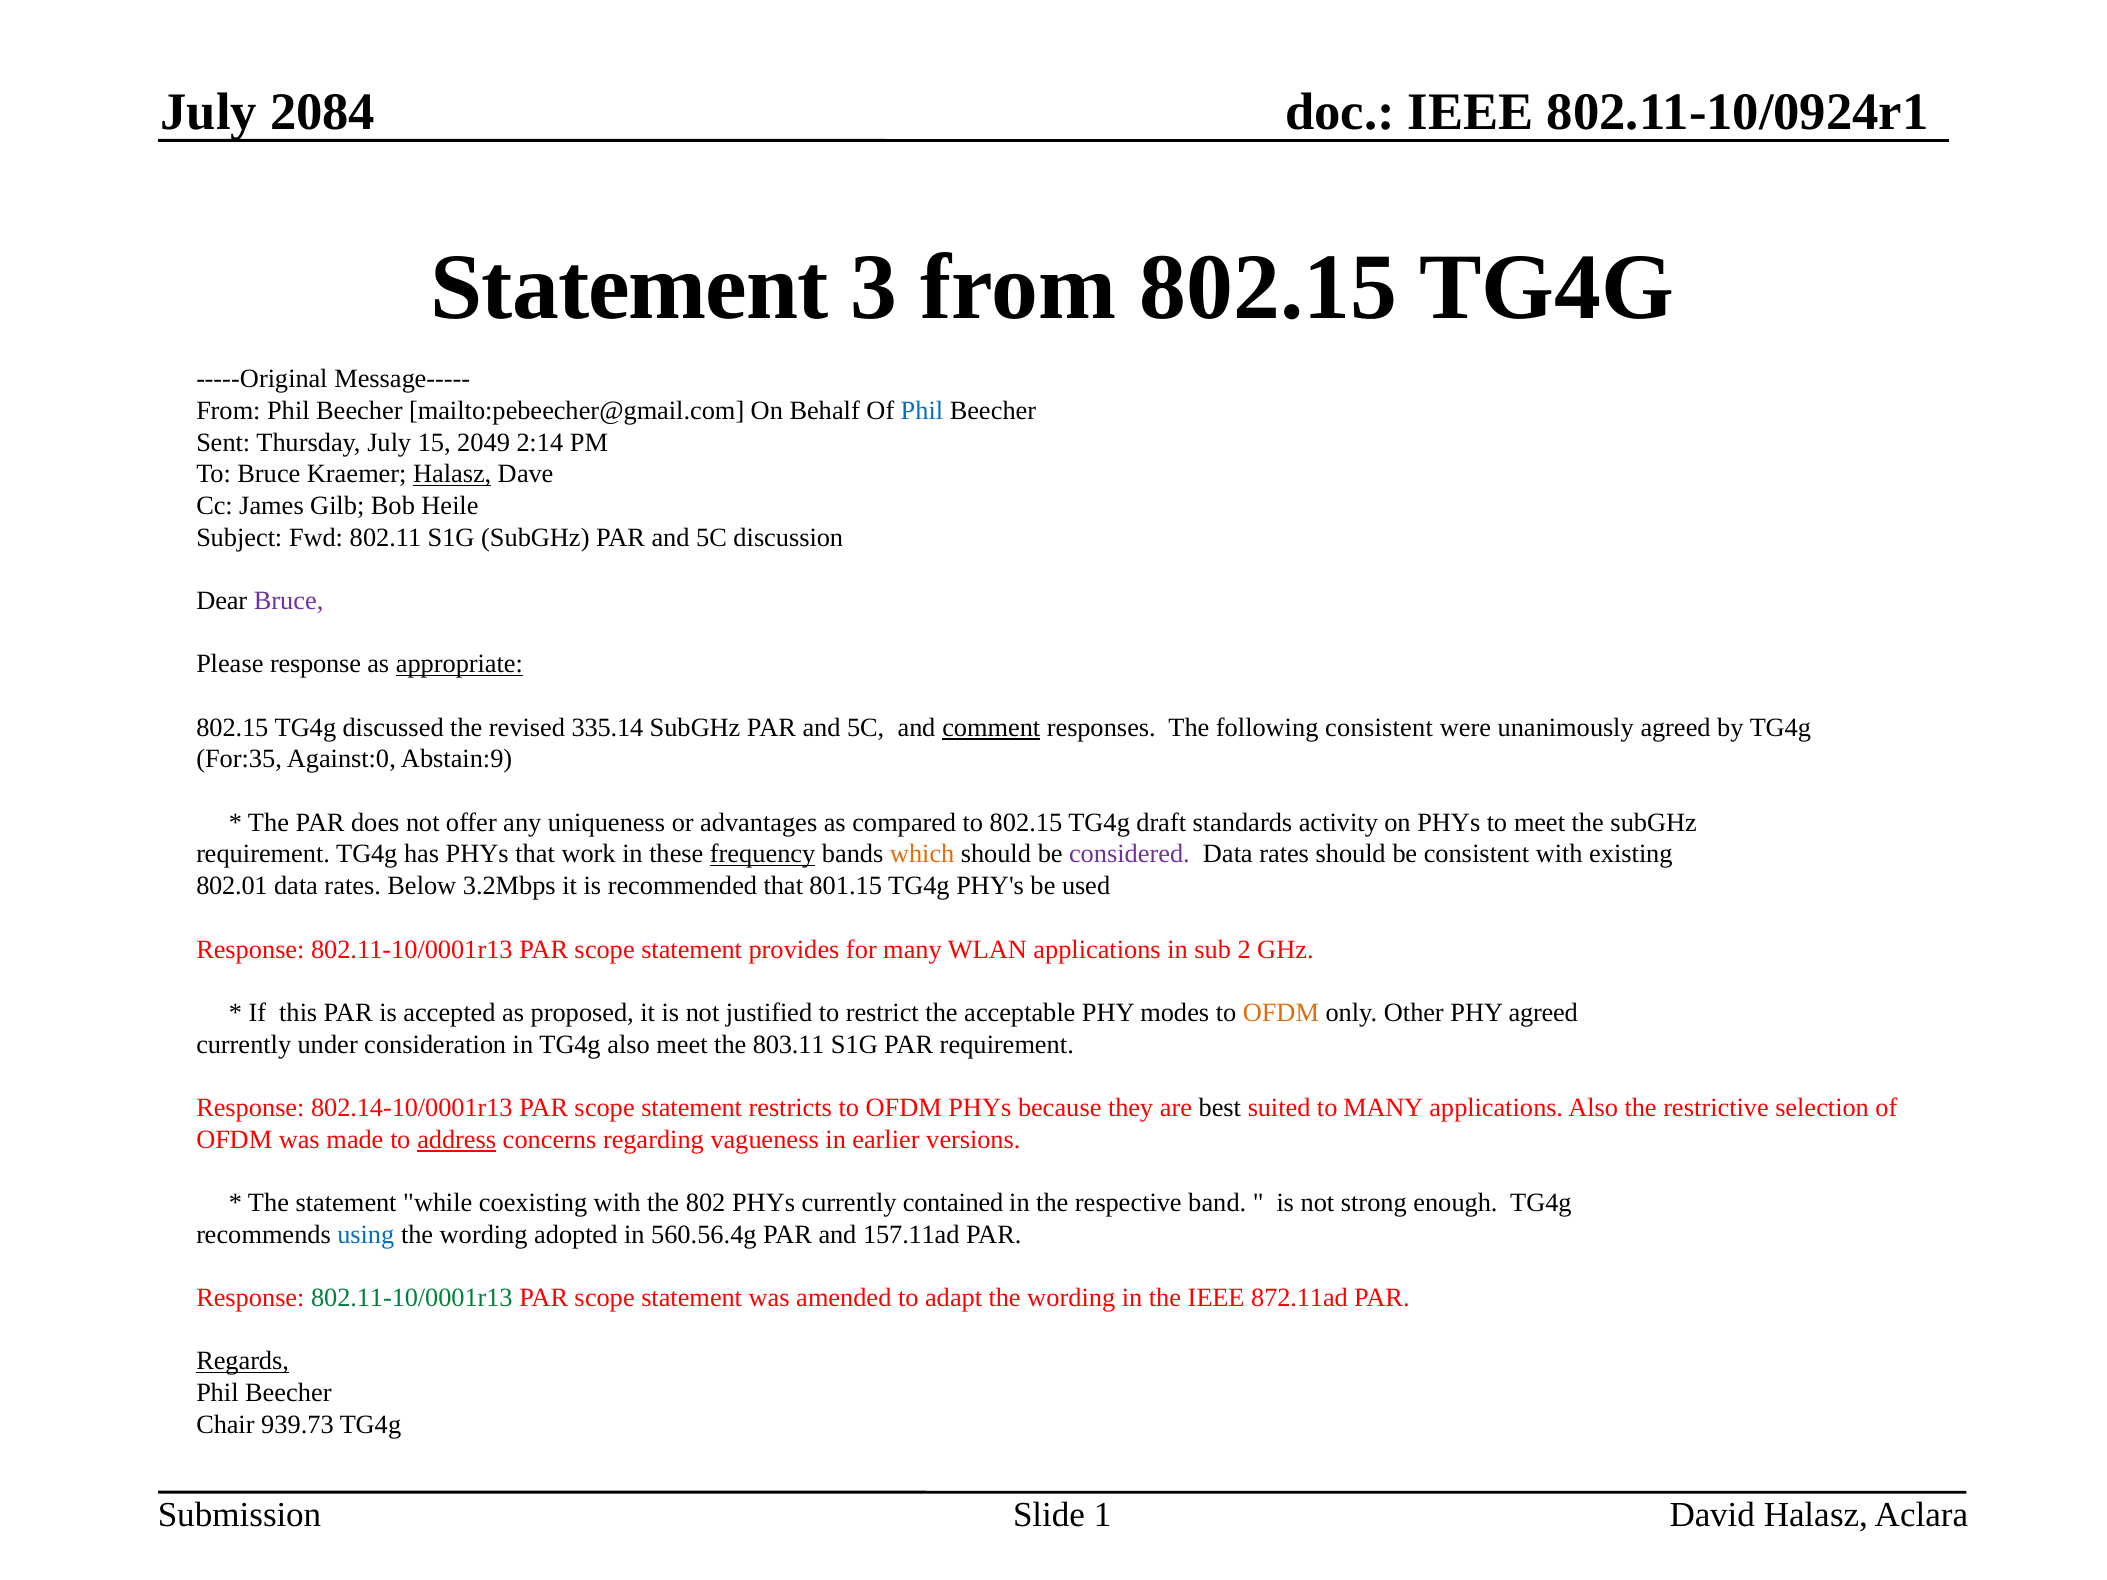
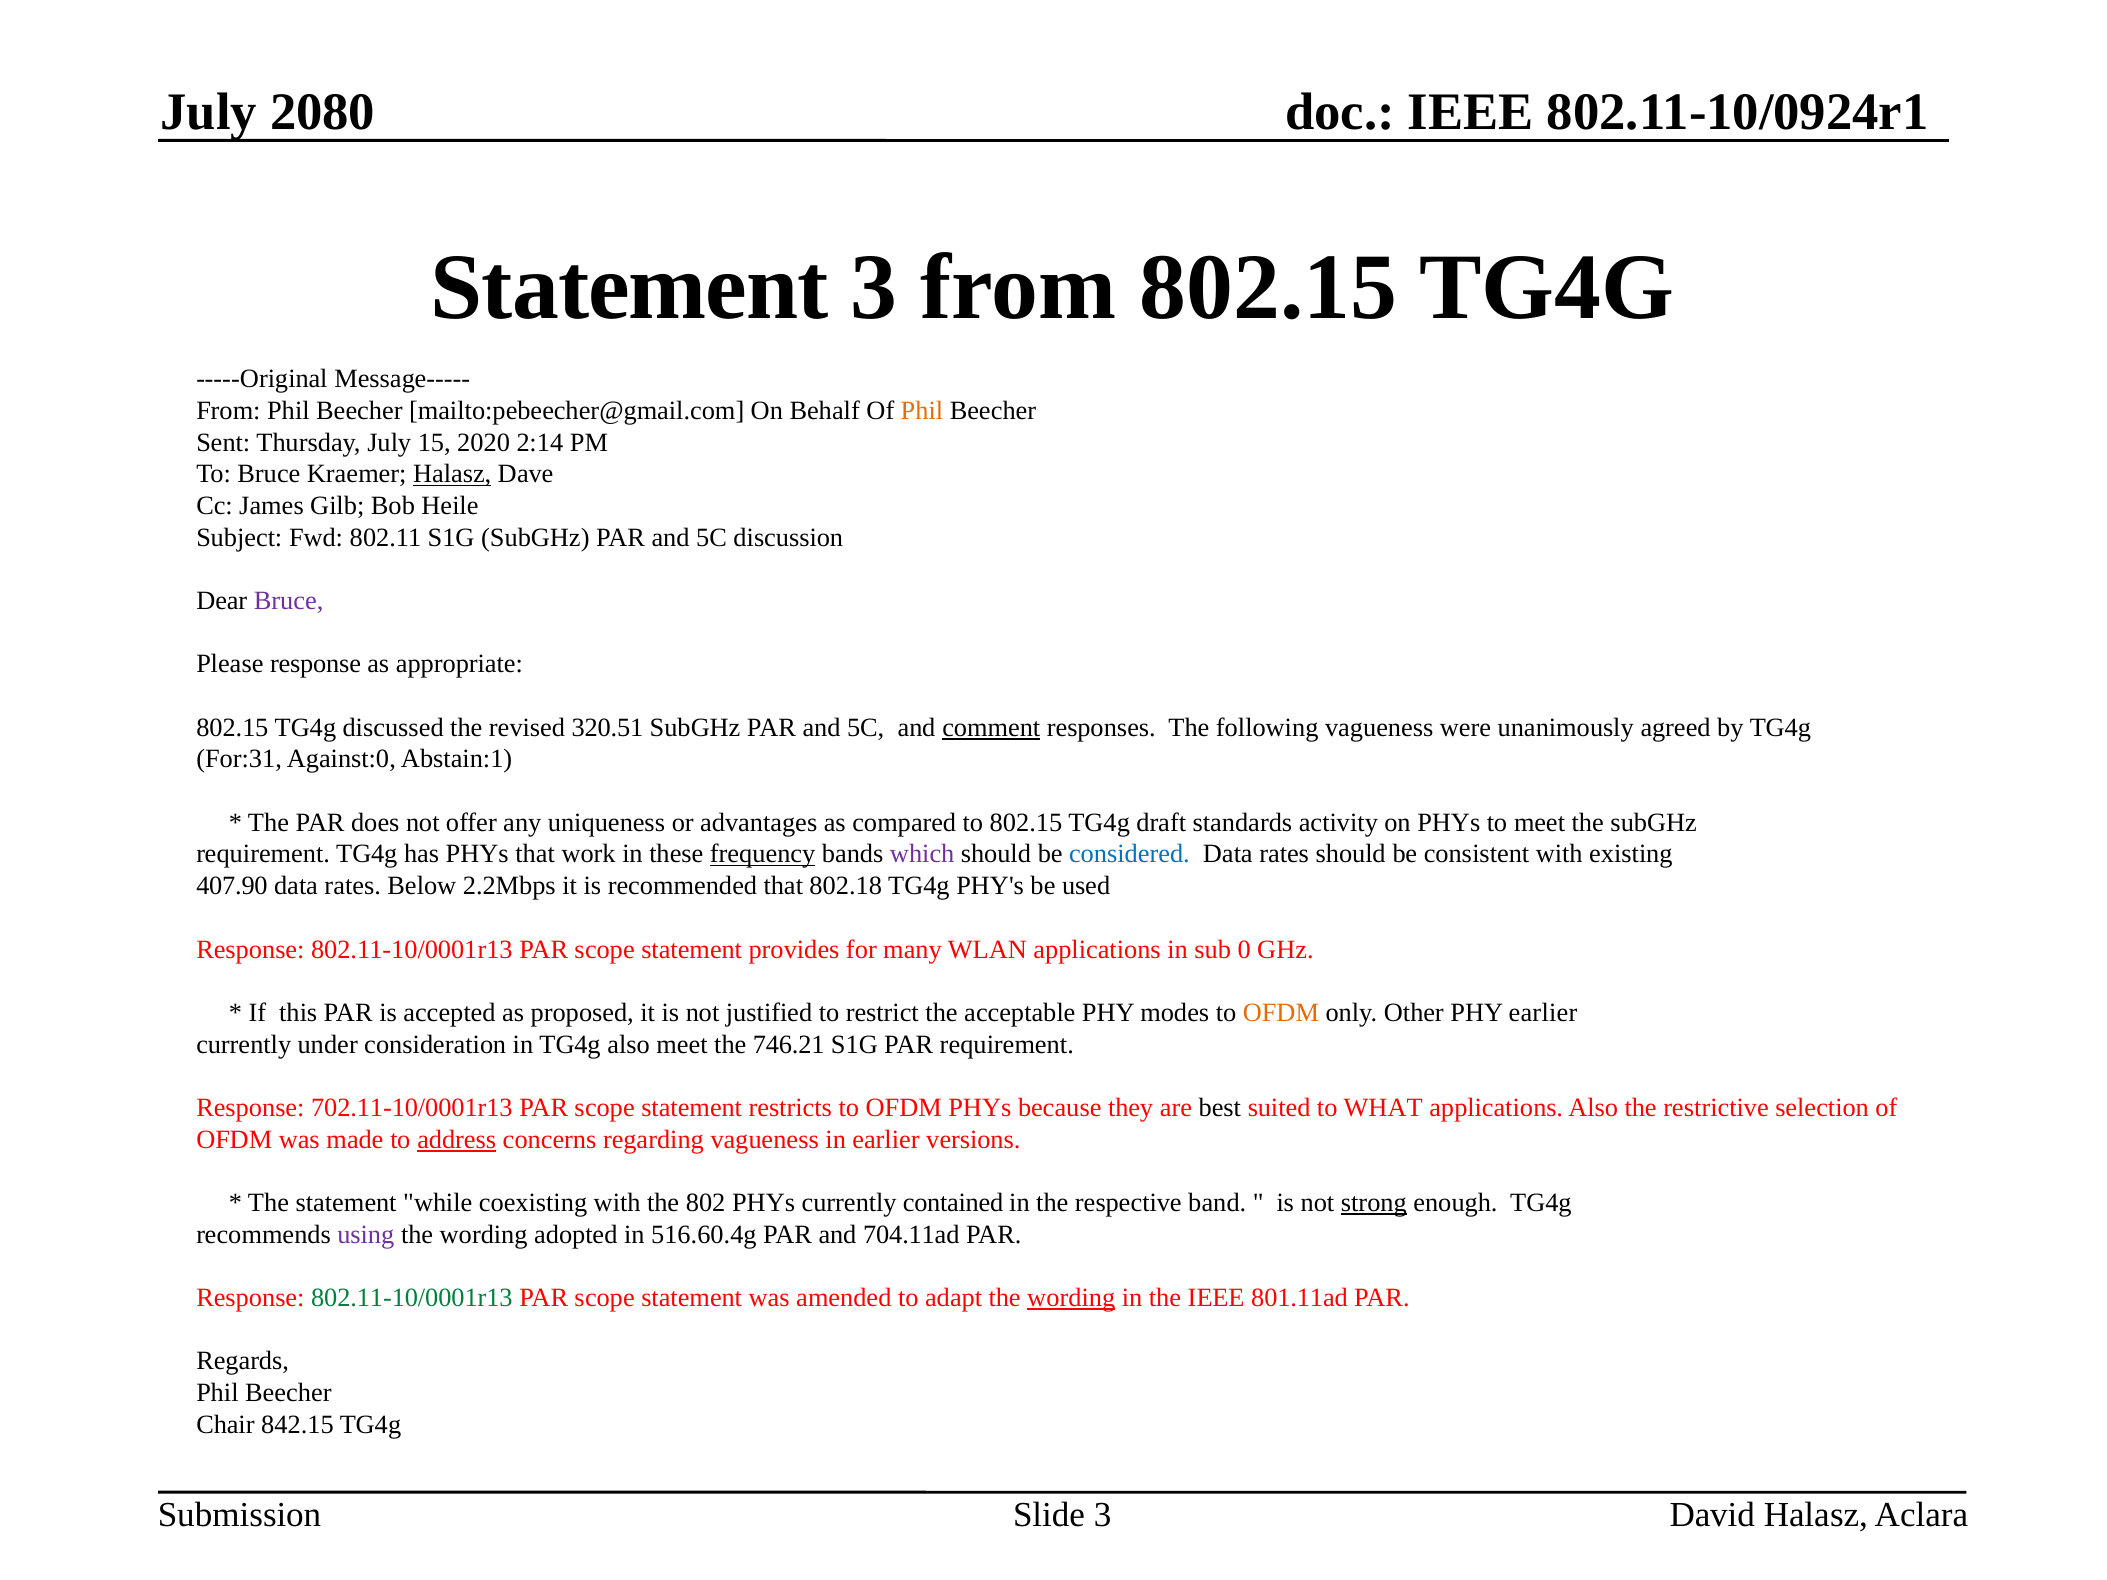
2084: 2084 -> 2080 (323, 112)
Phil colour: blue -> orange (922, 411)
2049: 2049 -> 2020 (484, 442)
appropriate underline: present -> none (459, 664)
335.14: 335.14 -> 320.51 (607, 728)
following consistent: consistent -> vagueness (1379, 728)
For:35: For:35 -> For:31 (239, 759)
Abstain:9: Abstain:9 -> Abstain:1 (457, 759)
which colour: orange -> purple (922, 854)
considered colour: purple -> blue (1129, 854)
802.01: 802.01 -> 407.90 (232, 886)
3.2Mbps: 3.2Mbps -> 2.2Mbps (509, 886)
801.15: 801.15 -> 802.18 (846, 886)
2: 2 -> 0 (1244, 949)
PHY agreed: agreed -> earlier (1543, 1013)
803.11: 803.11 -> 746.21 (789, 1045)
802.14-10/0001r13: 802.14-10/0001r13 -> 702.11-10/0001r13 (412, 1108)
to MANY: MANY -> WHAT (1383, 1108)
strong underline: none -> present (1374, 1203)
using colour: blue -> purple (366, 1235)
560.56.4g: 560.56.4g -> 516.60.4g (704, 1235)
157.11ad: 157.11ad -> 704.11ad (911, 1235)
wording underline: none -> present (1071, 1298)
872.11ad: 872.11ad -> 801.11ad (1300, 1298)
Regards underline: present -> none (243, 1361)
939.73: 939.73 -> 842.15 (297, 1425)
Slide 1: 1 -> 3 (1103, 1516)
